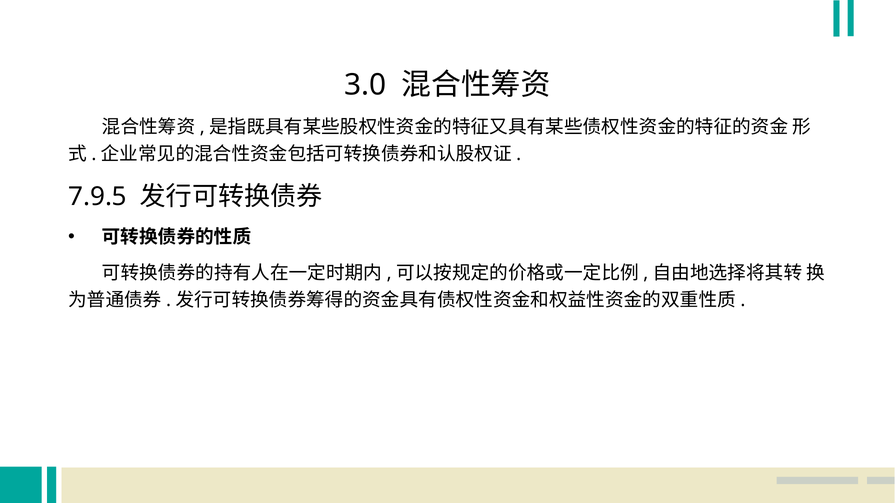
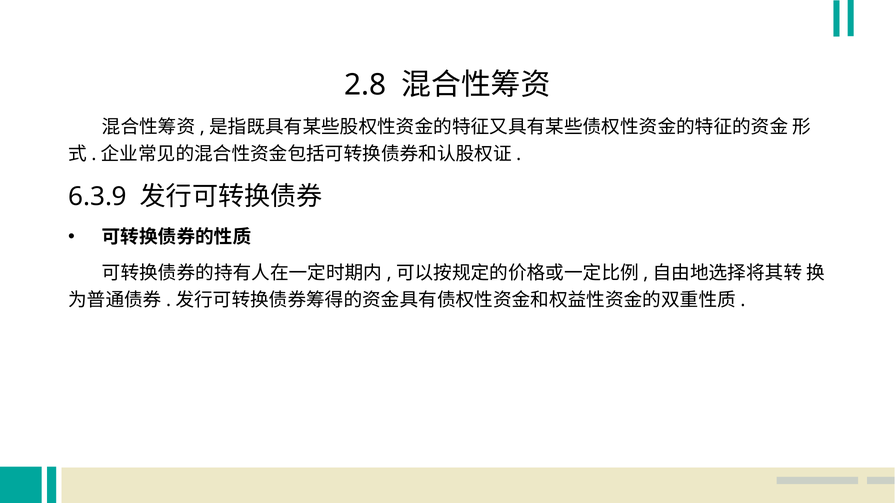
3.0: 3.0 -> 2.8 (365, 85)
7.9.5: 7.9.5 -> 6.3.9 (98, 197)
